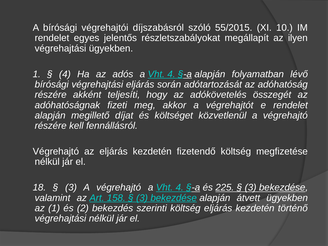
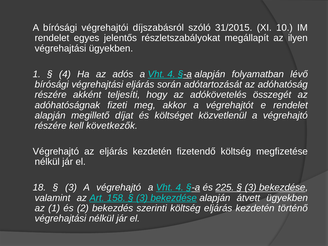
55/2015: 55/2015 -> 31/2015 (234, 28)
fennállásról: fennállásról -> következők (112, 126)
